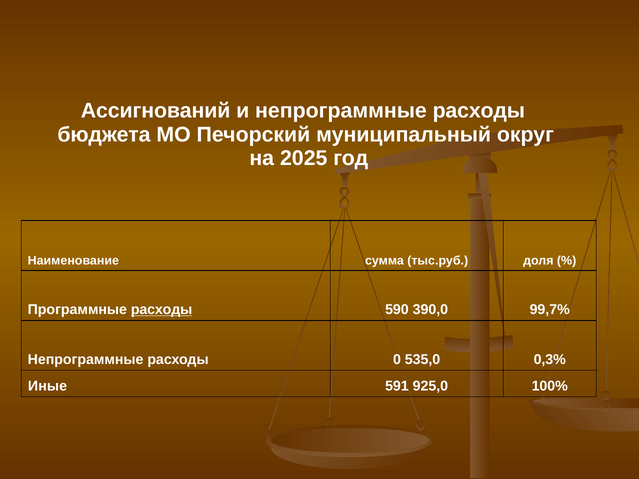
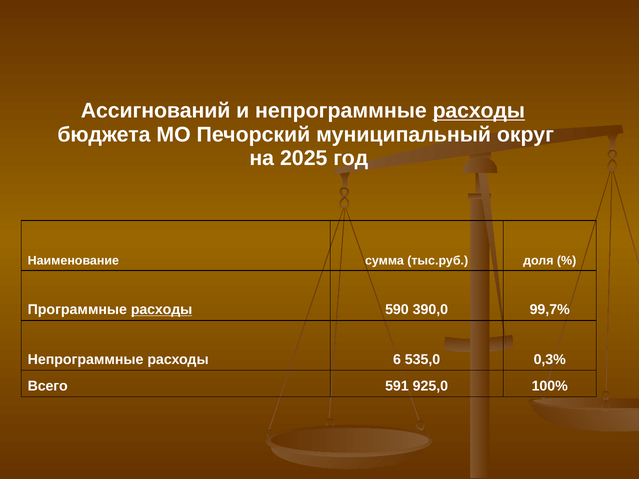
расходы underline: none -> present (479, 111)
0: 0 -> 6 (397, 360)
Иные: Иные -> Всего (48, 386)
